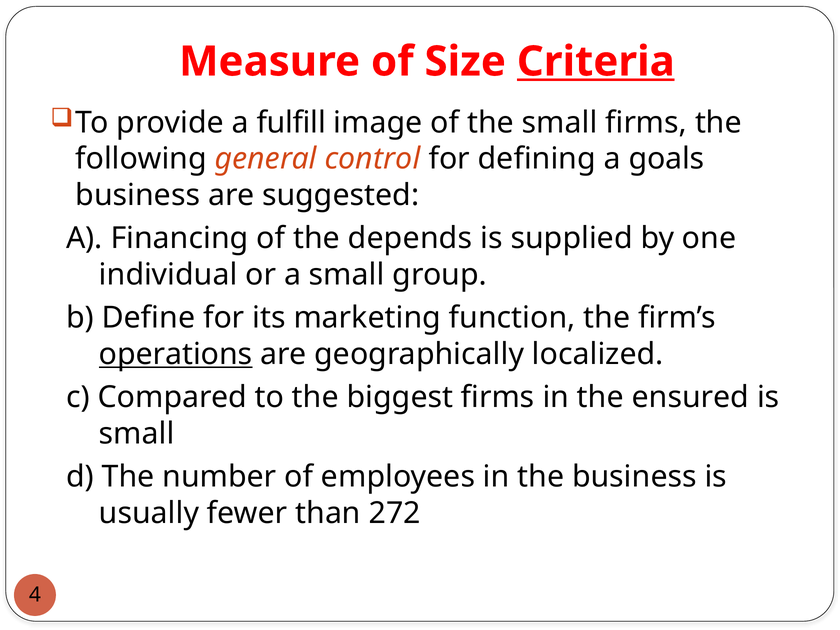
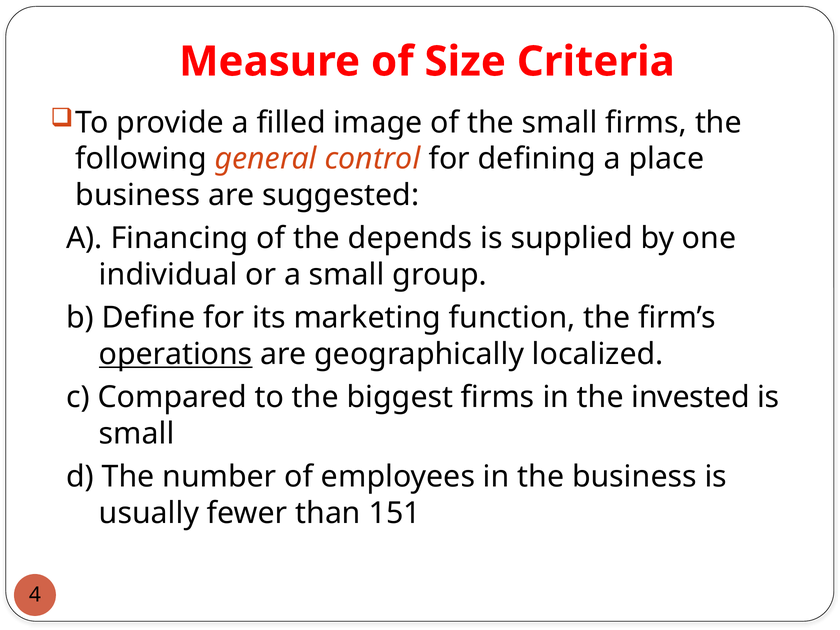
Criteria underline: present -> none (596, 62)
fulfill: fulfill -> filled (291, 123)
goals: goals -> place (666, 159)
ensured: ensured -> invested (691, 397)
272: 272 -> 151 (395, 513)
